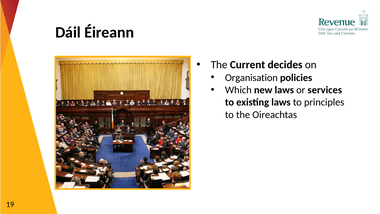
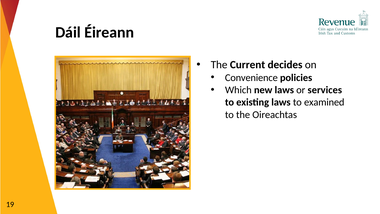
Organisation: Organisation -> Convenience (251, 78)
principles: principles -> examined (324, 102)
